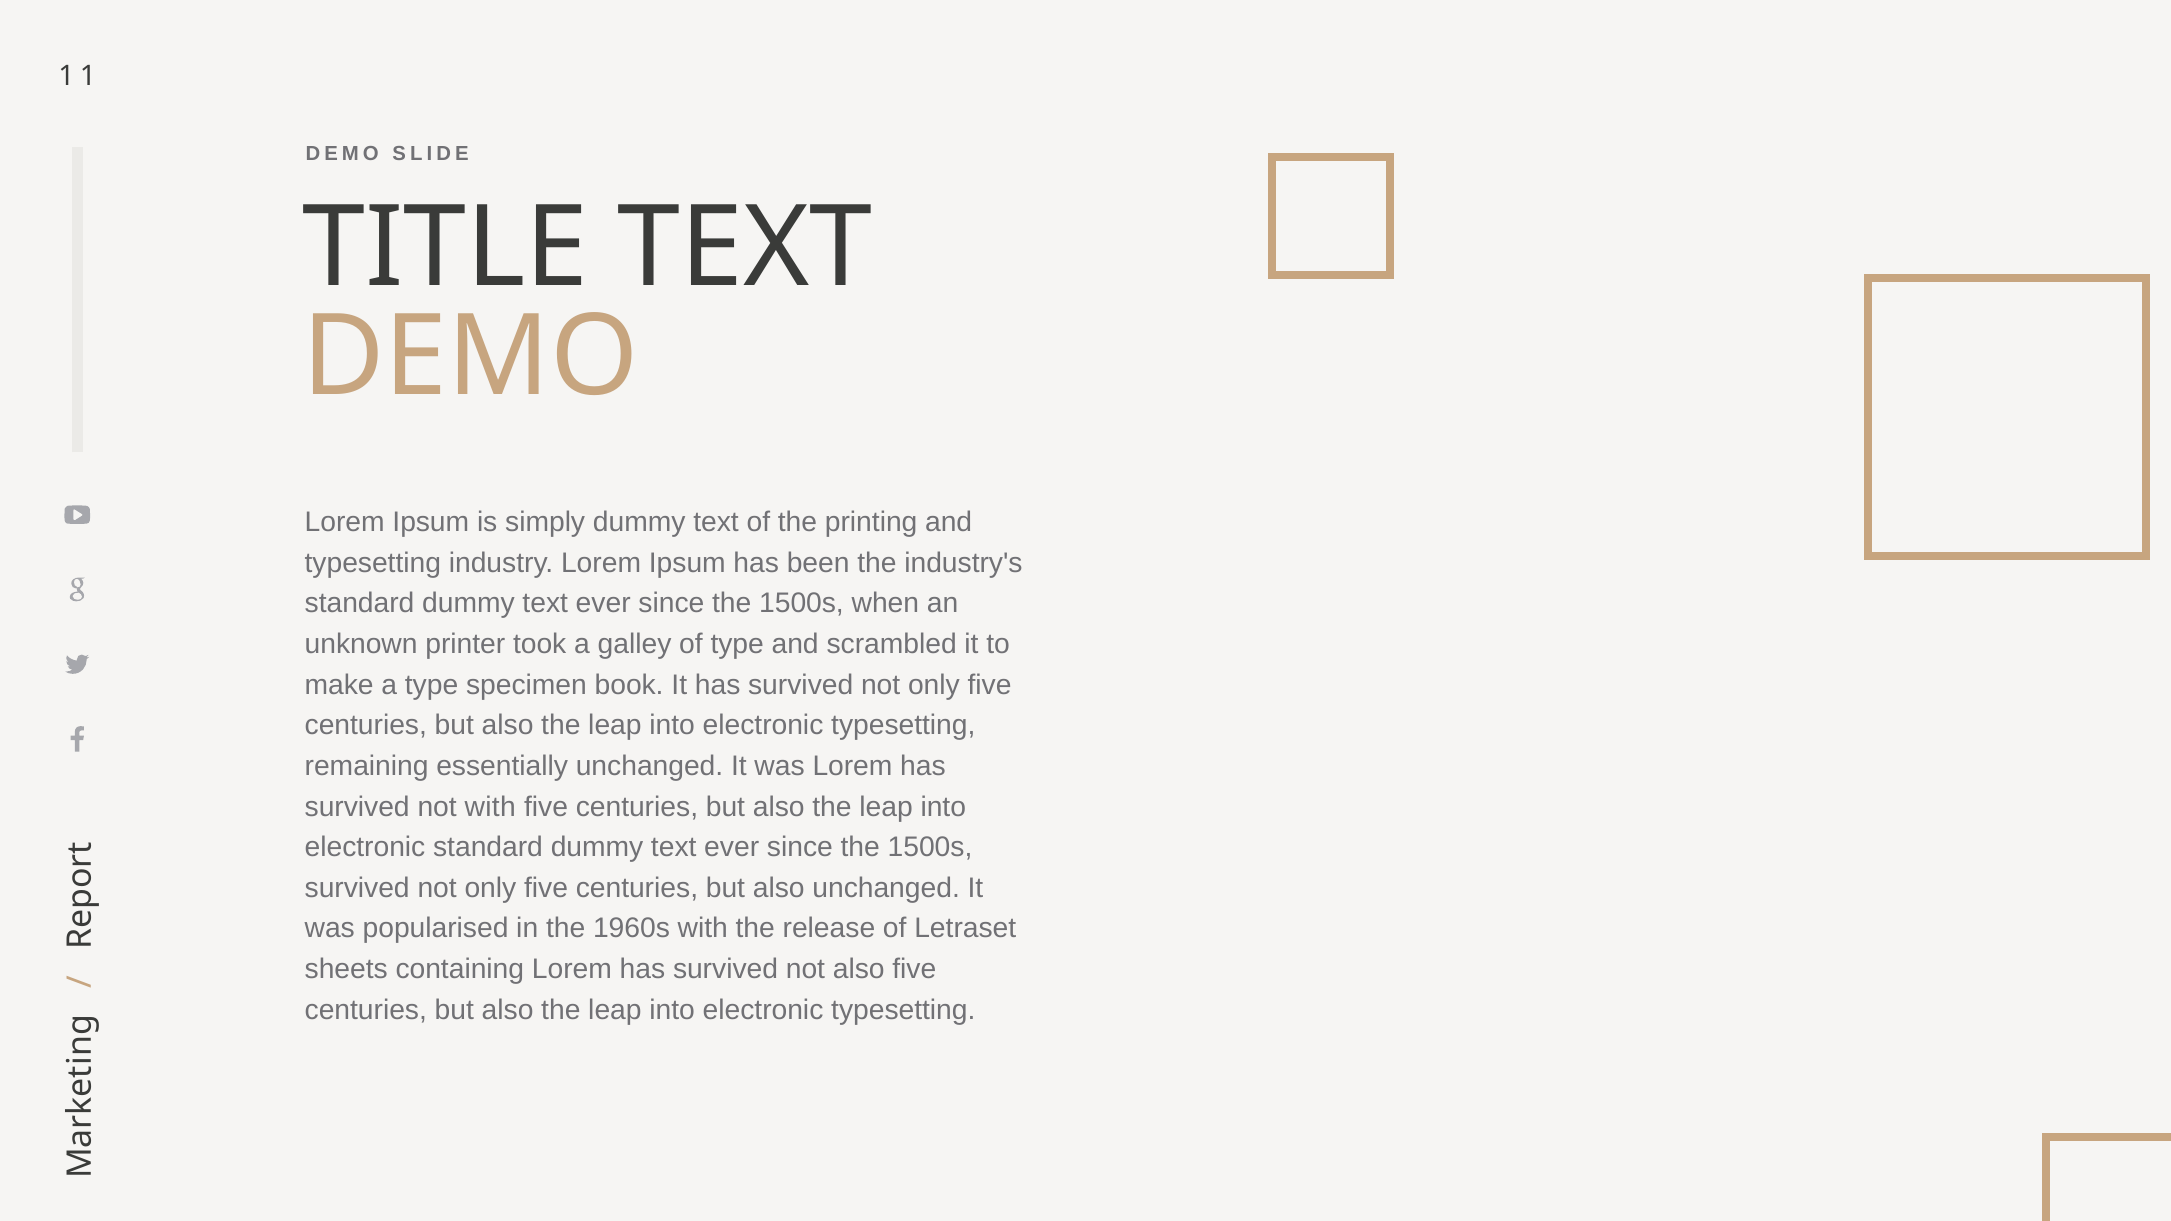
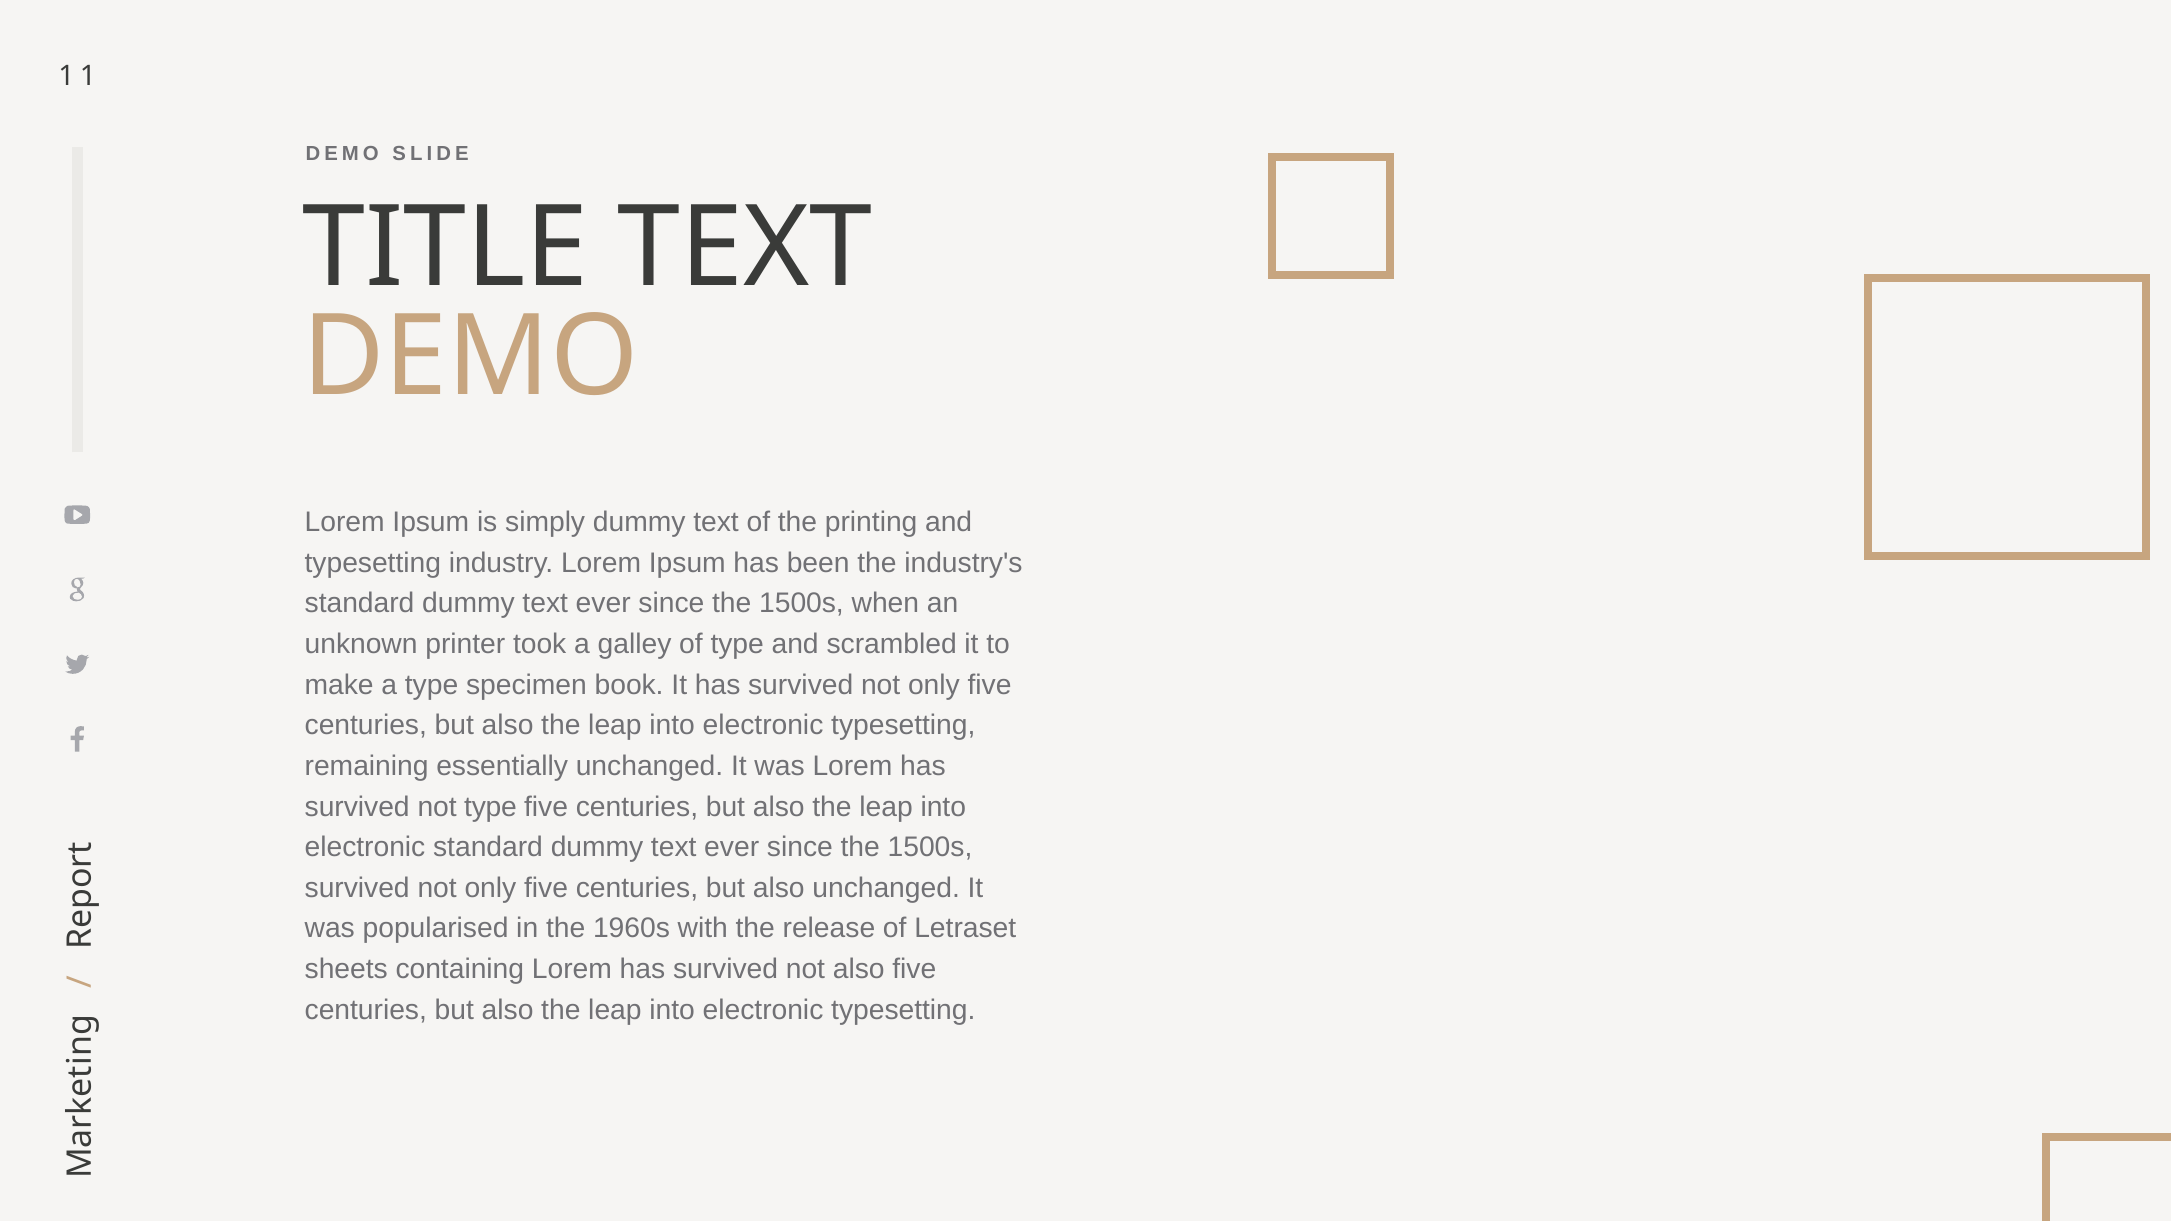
not with: with -> type (491, 807)
